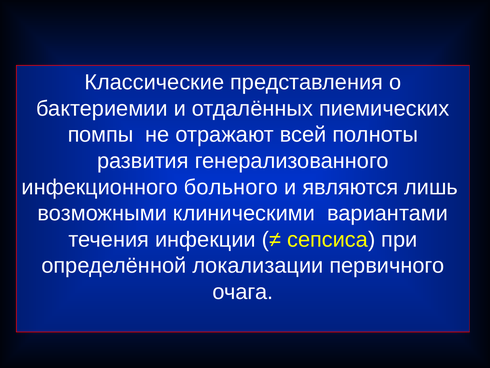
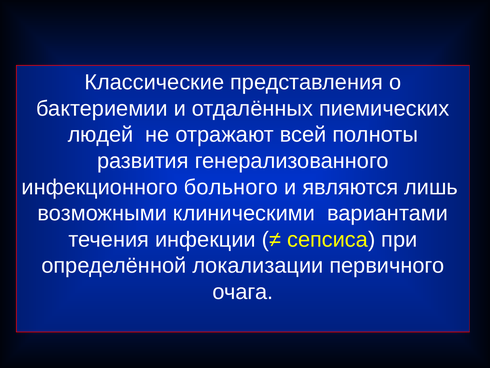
помпы: помпы -> людей (100, 135)
